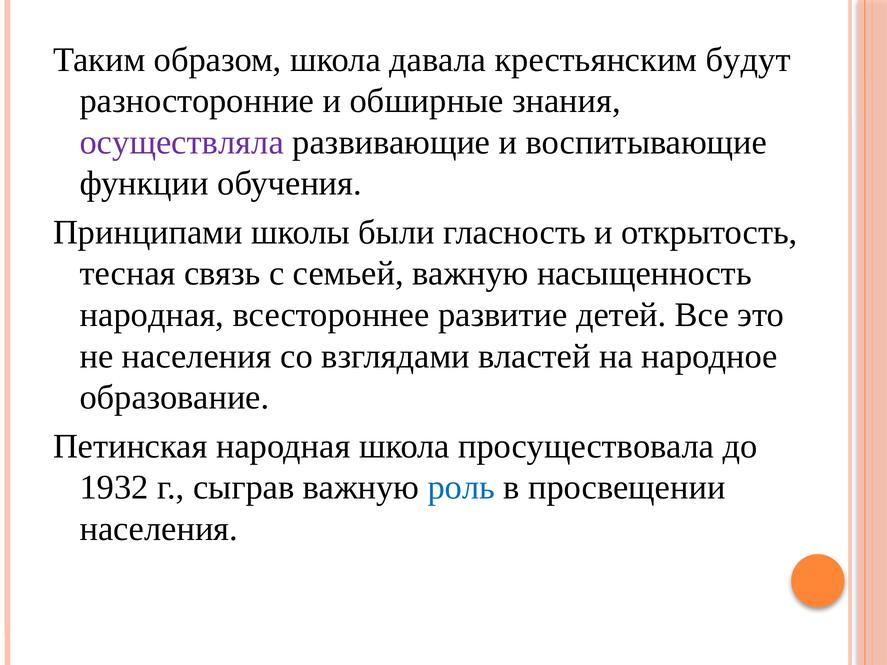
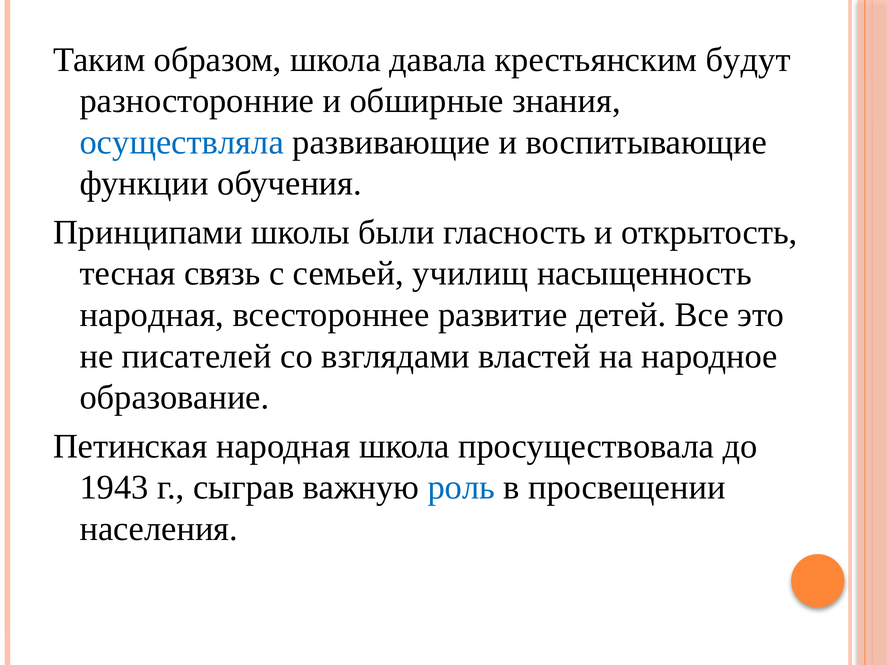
осуществляла colour: purple -> blue (182, 142)
семьей важную: важную -> училищ (470, 274)
не населения: населения -> писателей (197, 356)
1932: 1932 -> 1943 (114, 488)
